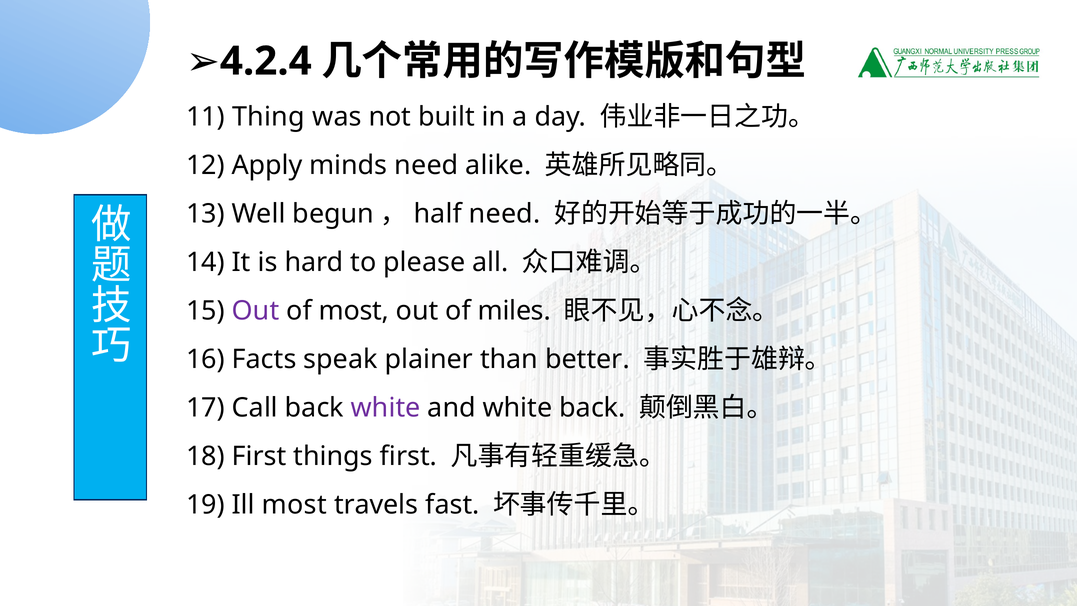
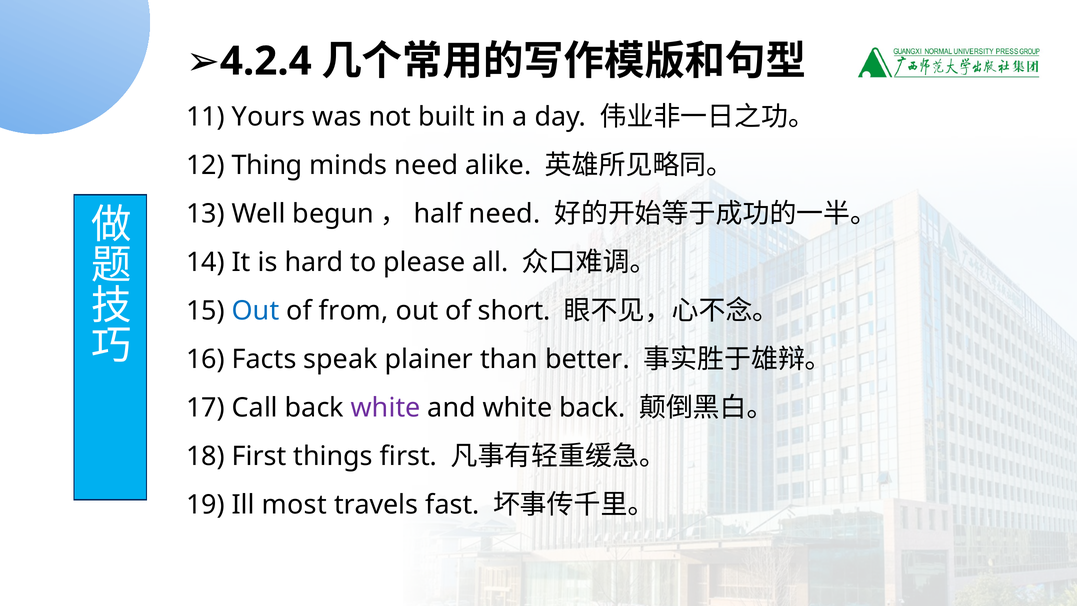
Thing: Thing -> Yours (268, 117)
Apply: Apply -> Thing (267, 165)
Out colour: purple -> blue (256, 311)
of most: most -> from (354, 311)
miles: miles -> short (514, 311)
